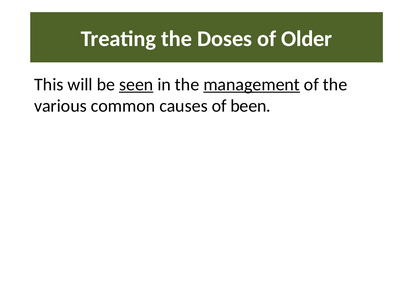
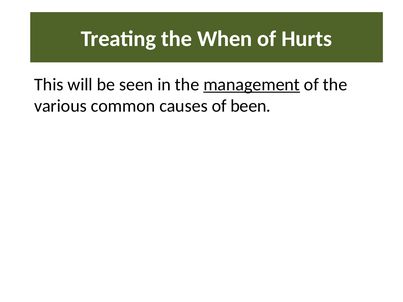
Doses: Doses -> When (225, 39)
Older: Older -> Hurts (307, 39)
seen underline: present -> none (136, 85)
